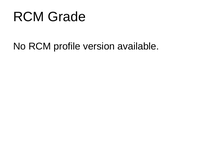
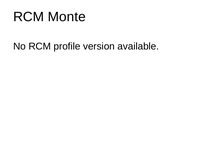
Grade: Grade -> Monte (67, 17)
